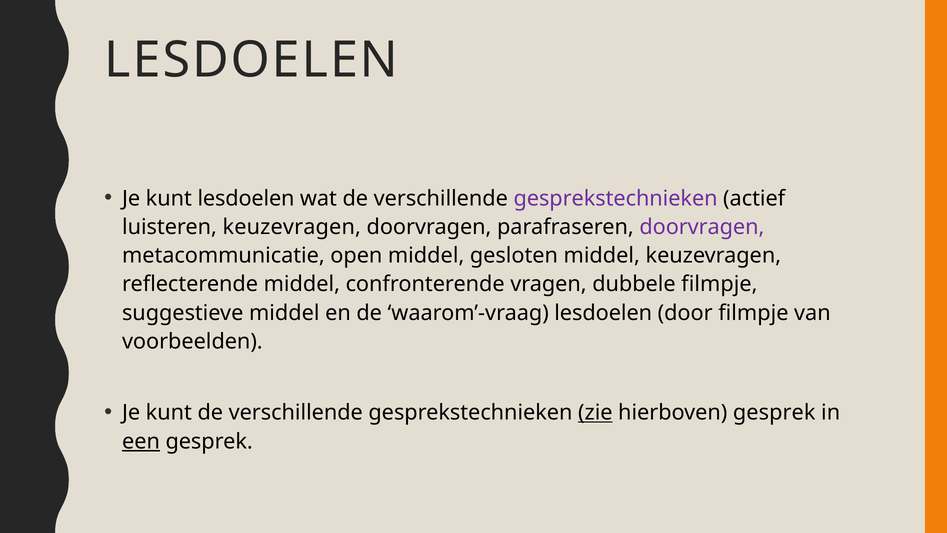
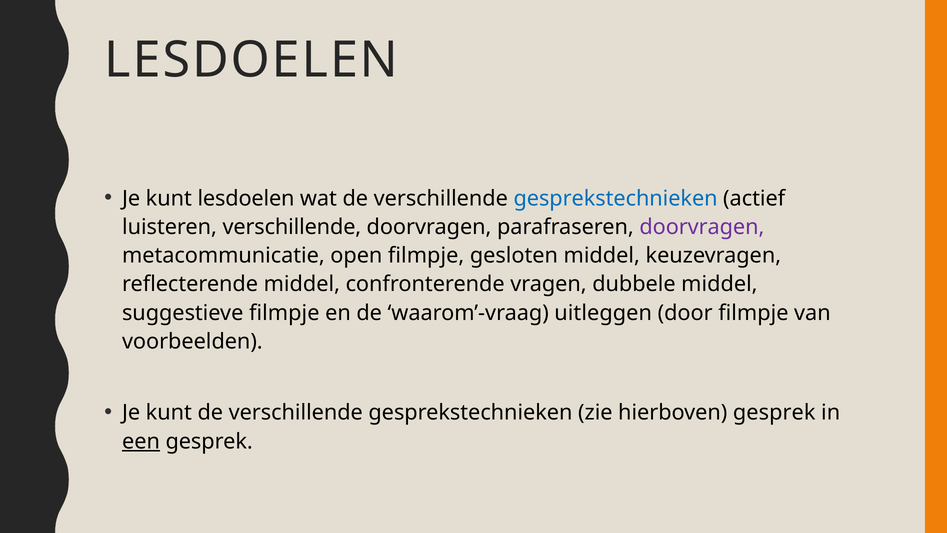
gesprekstechnieken colour: purple -> blue (616, 198)
luisteren keuzevragen: keuzevragen -> verschillende (292, 227)
open middel: middel -> filmpje (426, 256)
dubbele filmpje: filmpje -> middel (719, 284)
suggestieve middel: middel -> filmpje (284, 313)
waarom’-vraag lesdoelen: lesdoelen -> uitleggen (603, 313)
zie underline: present -> none (595, 412)
